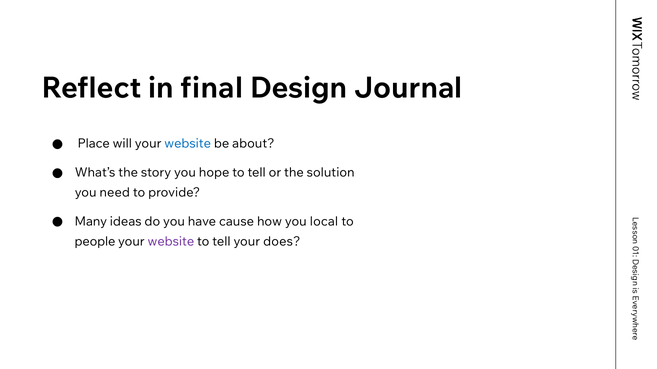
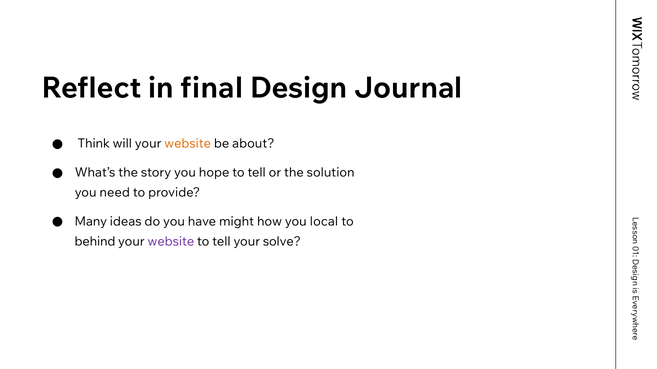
Place: Place -> Think (94, 144)
website colour: blue -> orange (188, 144)
cause: cause -> might (237, 222)
people: people -> behind (95, 242)
does: does -> solve (282, 242)
